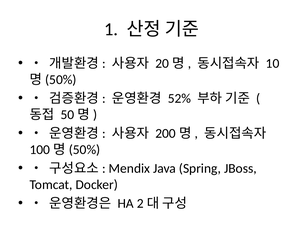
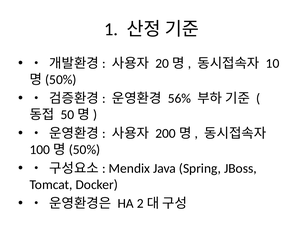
52%: 52% -> 56% (179, 99)
